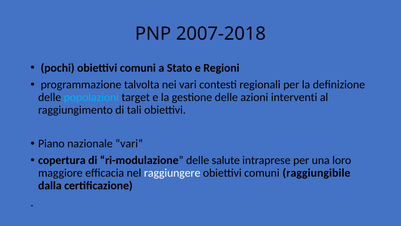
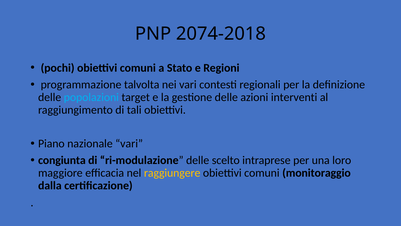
2007-2018: 2007-2018 -> 2074-2018 (221, 34)
copertura: copertura -> congiunta (62, 160)
salute: salute -> scelto (226, 160)
raggiungere colour: white -> yellow (172, 173)
raggiungibile: raggiungibile -> monitoraggio (317, 173)
